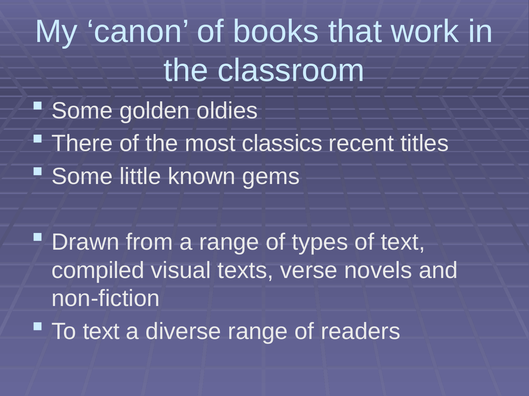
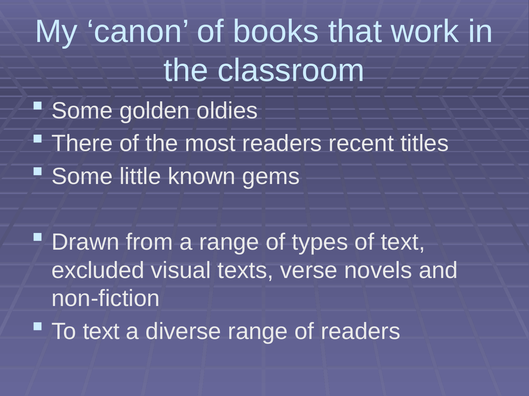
most classics: classics -> readers (282, 144)
compiled: compiled -> excluded (98, 271)
